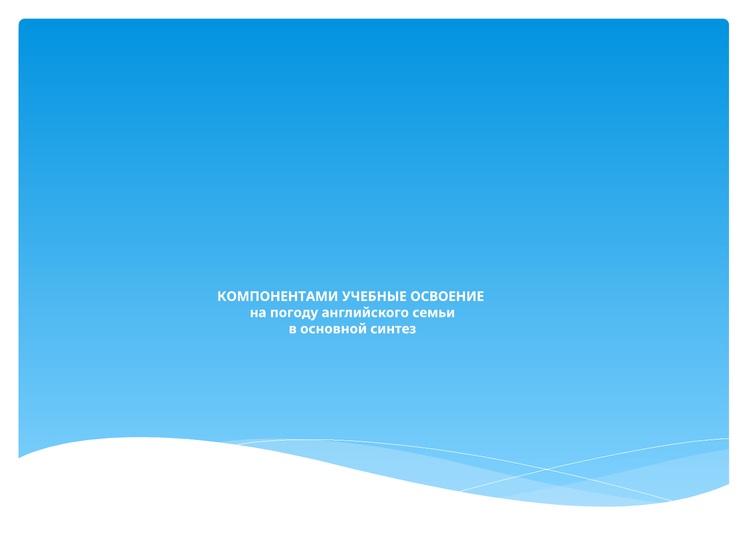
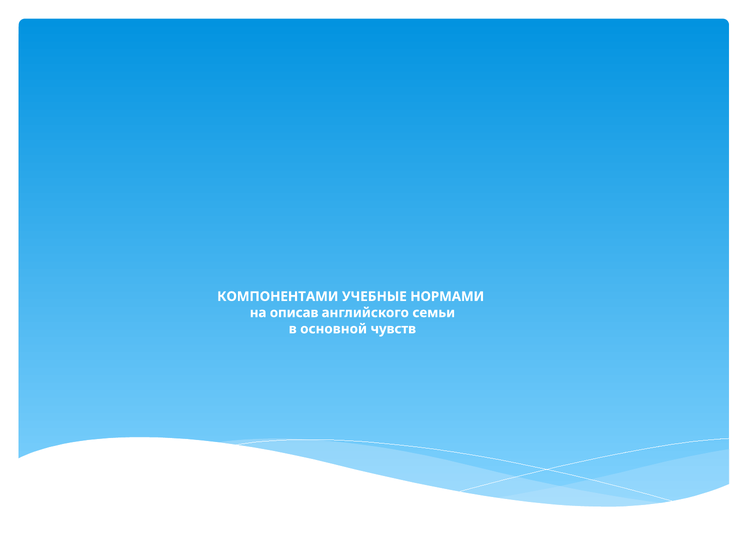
ОСВОЕНИЕ: ОСВОЕНИЕ -> НОРМАМИ (447, 297)
погоду: погоду -> описав (294, 313)
синтез: синтез -> чувств (393, 329)
